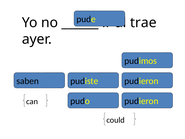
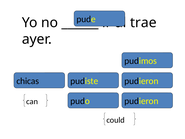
saben: saben -> chicas (28, 81)
